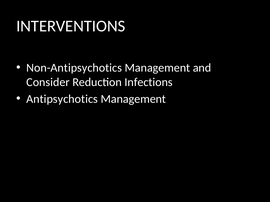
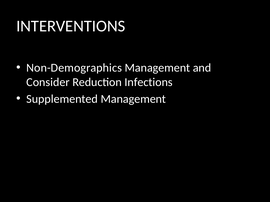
Non-Antipsychotics: Non-Antipsychotics -> Non-Demographics (74, 68)
Antipsychotics: Antipsychotics -> Supplemented (62, 99)
